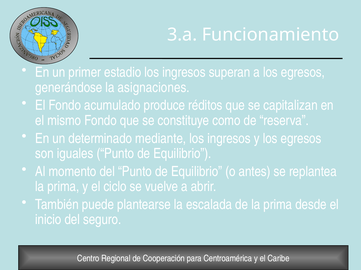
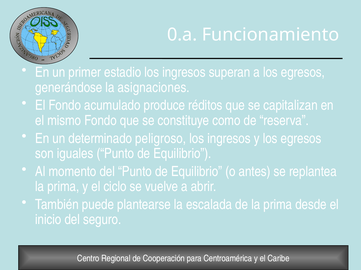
3.a: 3.a -> 0.a (182, 35)
mediante: mediante -> peligroso (161, 139)
